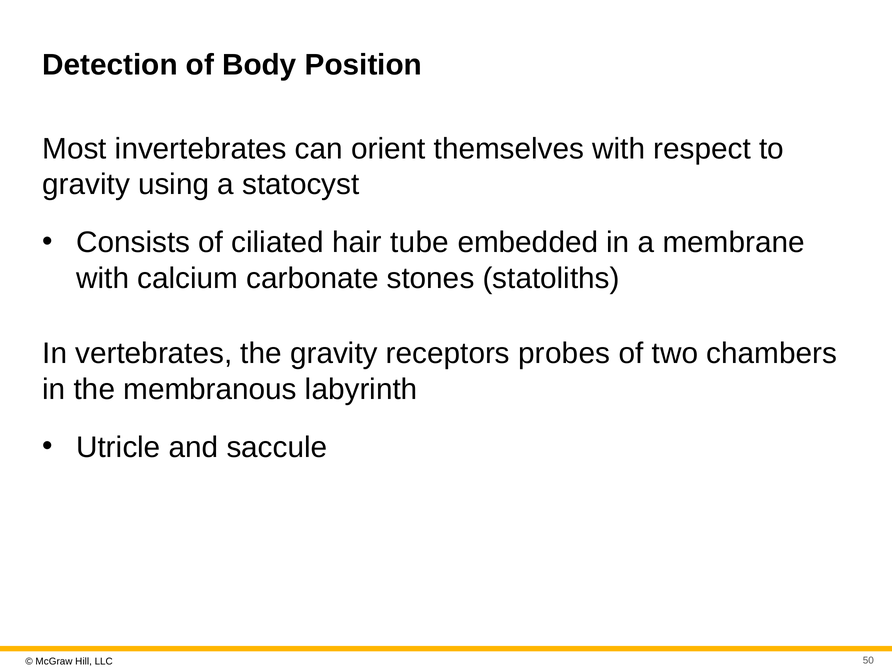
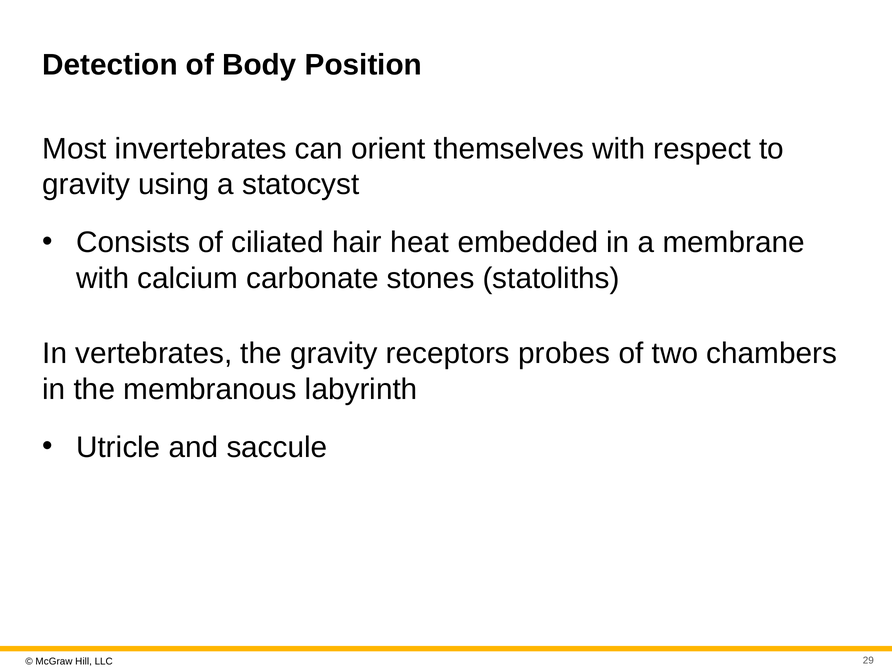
tube: tube -> heat (420, 243)
50: 50 -> 29 (868, 661)
